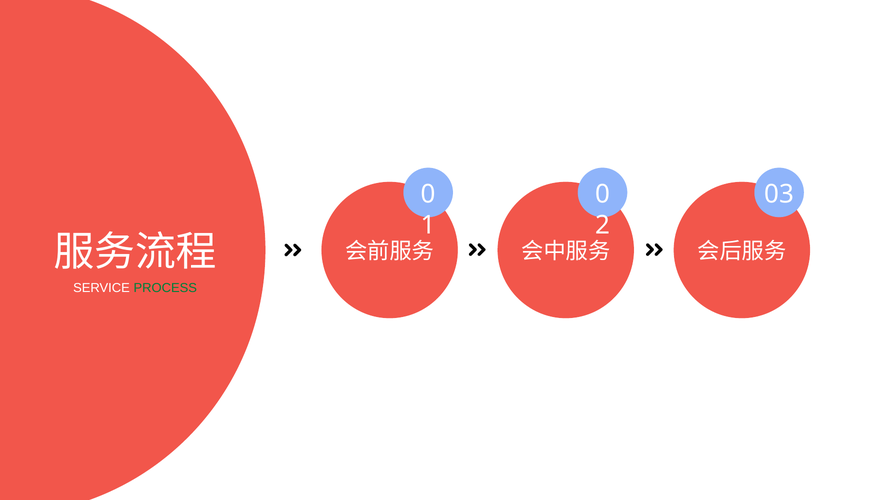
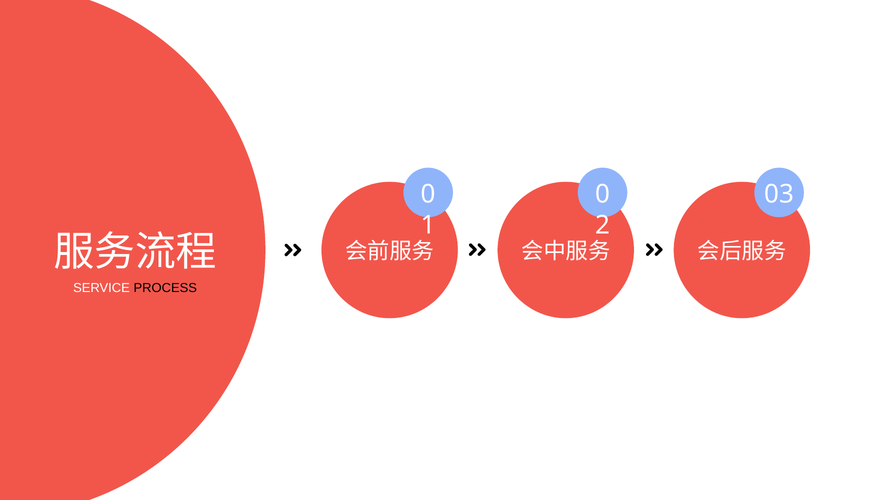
PROCESS colour: green -> black (165, 288)
